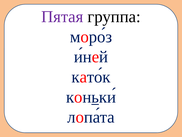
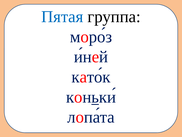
Пятая colour: purple -> blue (62, 17)
